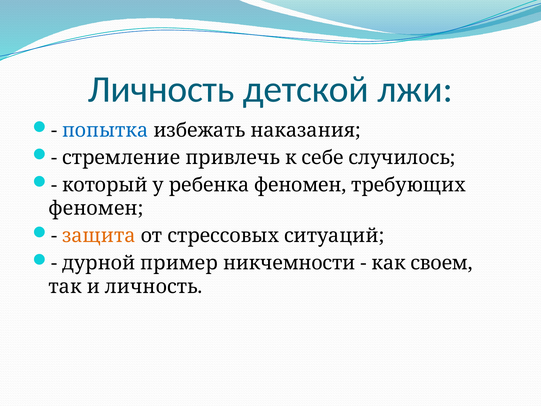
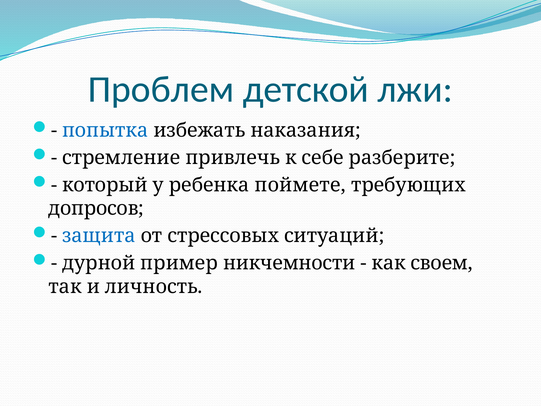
Личность: Личность -> Проблем (161, 89)
случилось: случилось -> разберите (402, 158)
ребенка феномен: феномен -> поймете (300, 185)
феномен: феномен -> допросов (96, 208)
защита colour: orange -> blue (99, 236)
